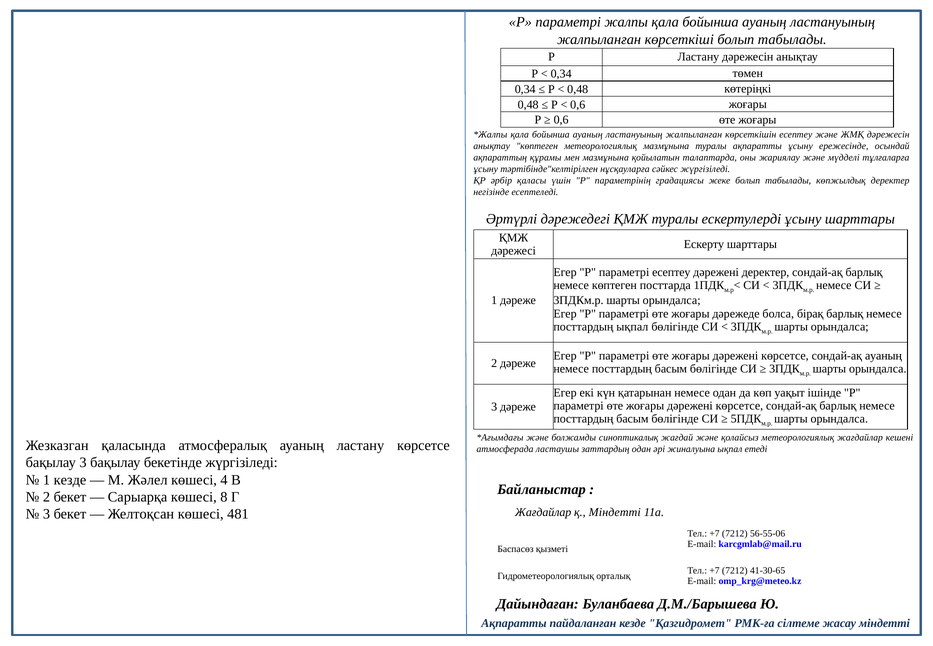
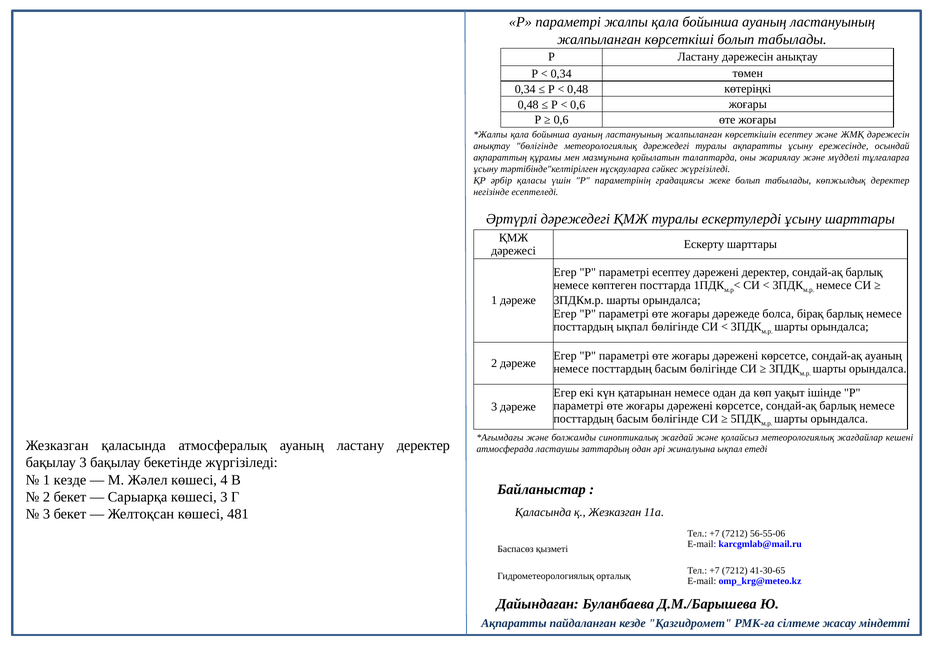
анықтау көптеген: көптеген -> бөлігінде (537, 146)
метеорологиялық мазмұнына: мазмұнына -> дәрежедегі (666, 146)
ластану көрсетсе: көрсетсе -> деректер (423, 445)
көшесі 8: 8 -> 3 (224, 497)
Жағдайлар: Жағдайлар -> Қаласында (543, 512)
қ Міндетті: Міндетті -> Жезказган (615, 512)
